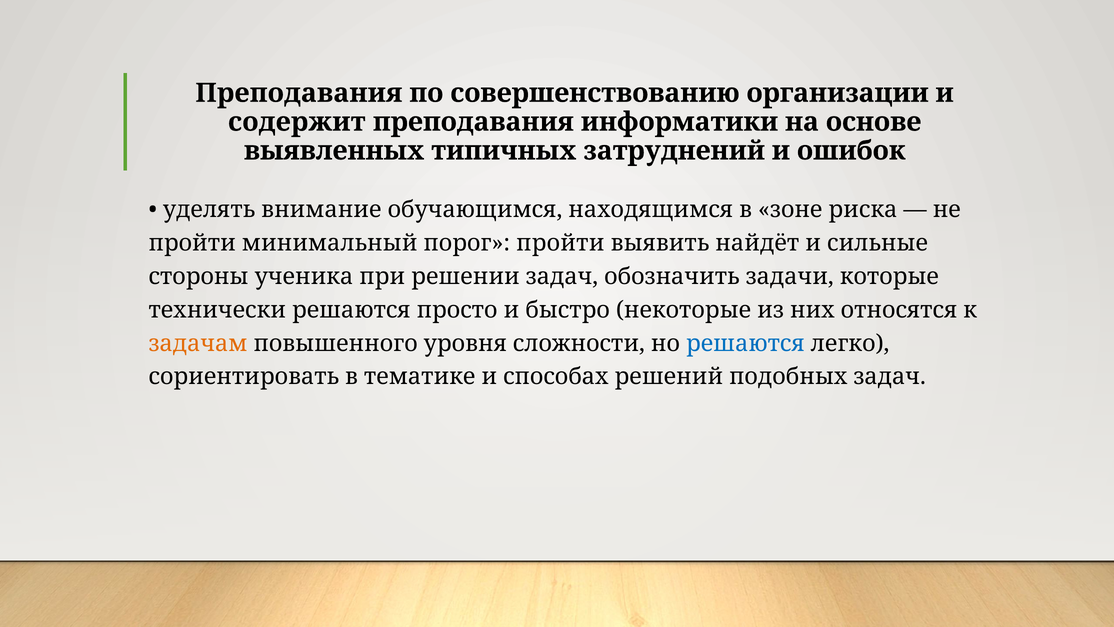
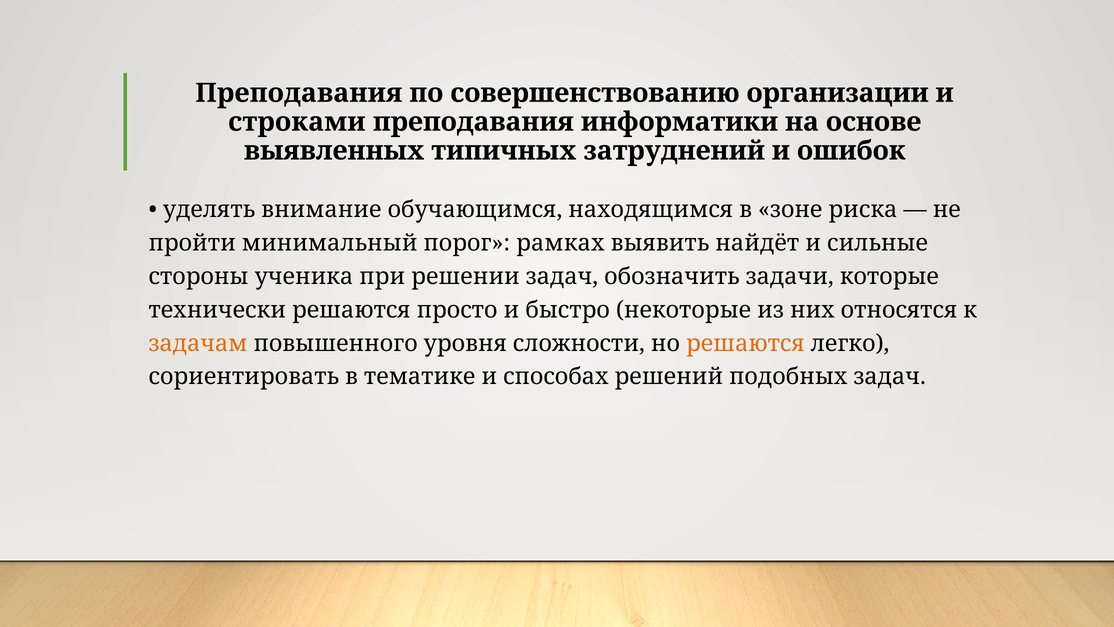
содержит: содержит -> строками (297, 122)
порог пройти: пройти -> рамках (560, 243)
решаются colour: blue -> orange (745, 343)
